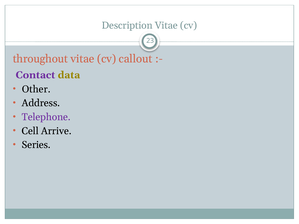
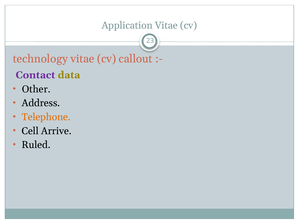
Description: Description -> Application (127, 26)
throughout: throughout -> technology (40, 59)
Telephone colour: purple -> orange (46, 117)
Series: Series -> Ruled (36, 145)
